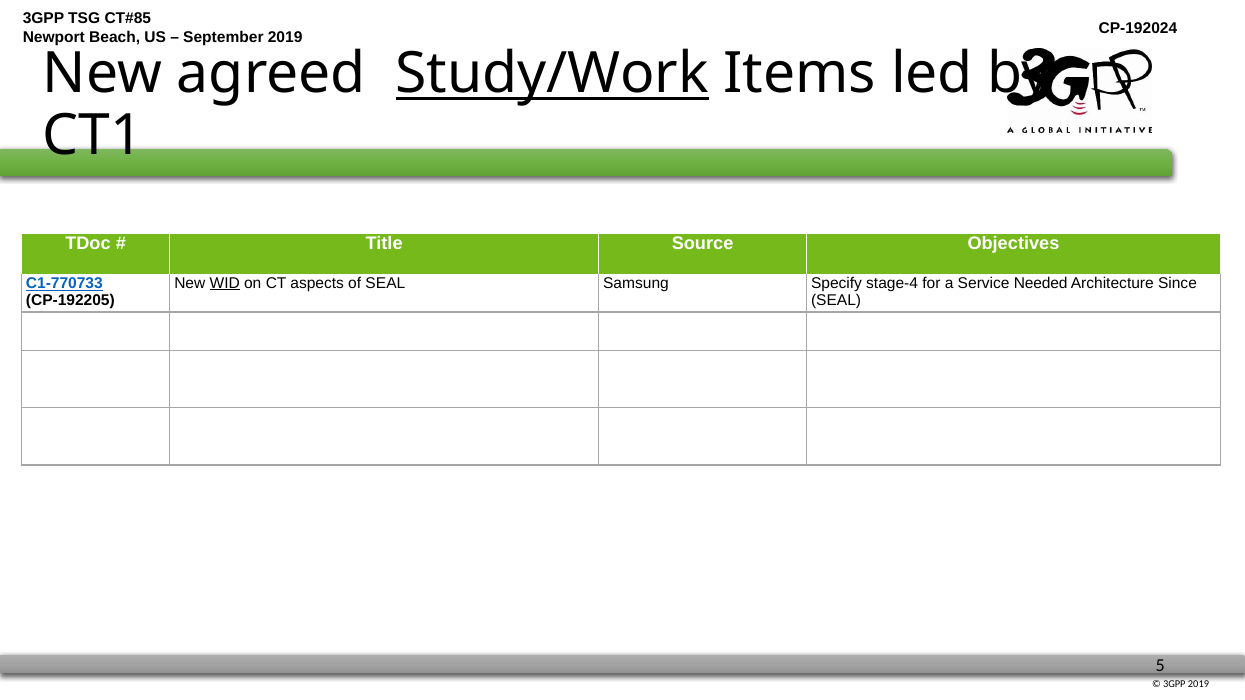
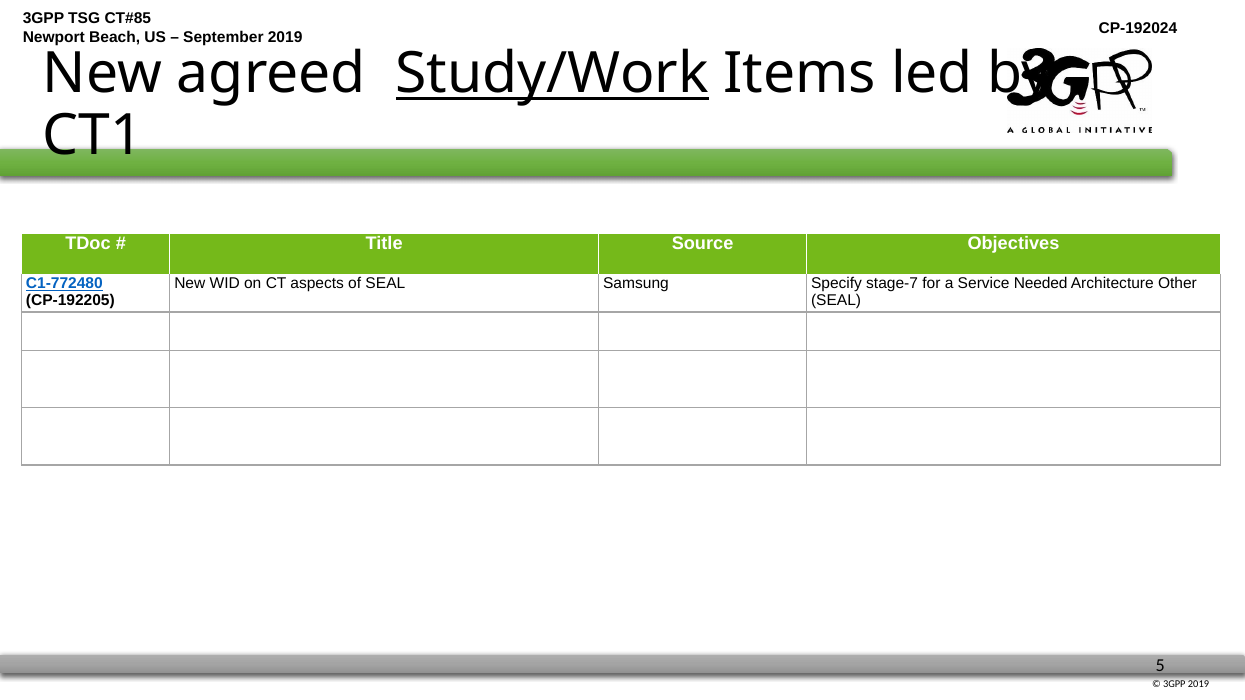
C1-770733: C1-770733 -> C1-772480 (64, 283)
WID underline: present -> none (225, 283)
stage-4: stage-4 -> stage-7 (892, 283)
Since: Since -> Other (1177, 283)
